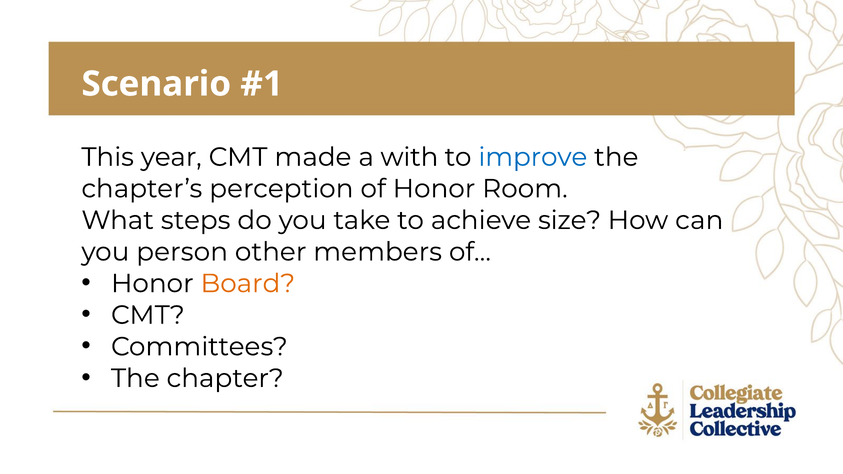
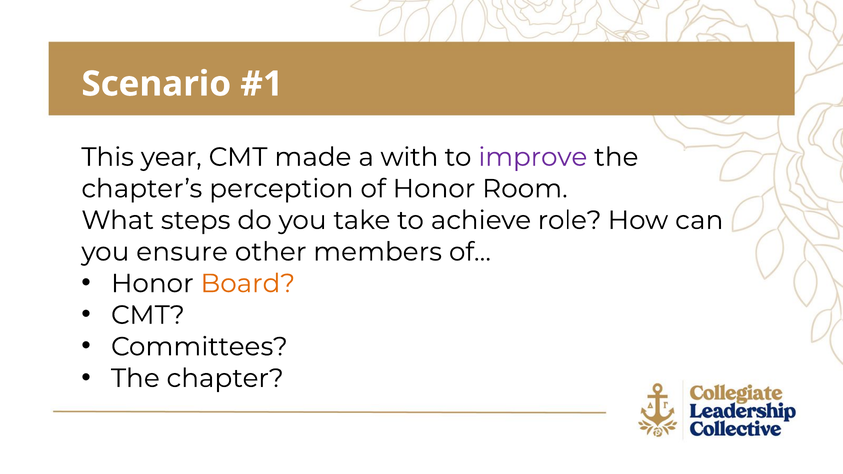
improve colour: blue -> purple (533, 157)
size: size -> role (570, 220)
person: person -> ensure (182, 252)
